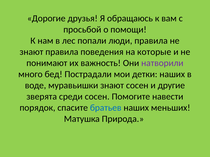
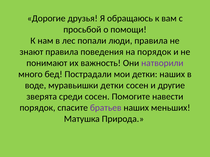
на которые: которые -> порядок (154, 52)
муравьишки знают: знают -> детки (112, 86)
братьев colour: blue -> purple (106, 108)
